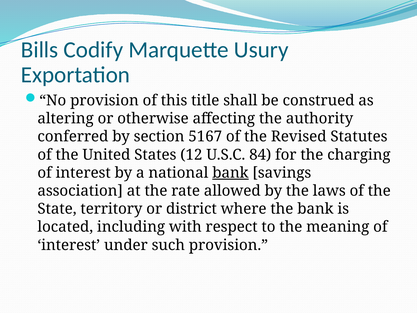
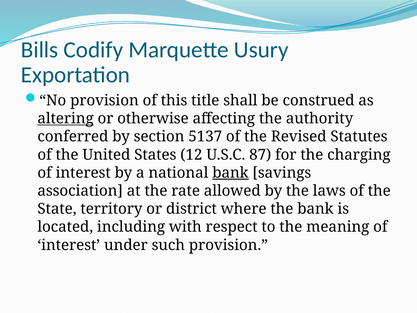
altering underline: none -> present (66, 118)
5167: 5167 -> 5137 (205, 137)
84: 84 -> 87 (260, 155)
